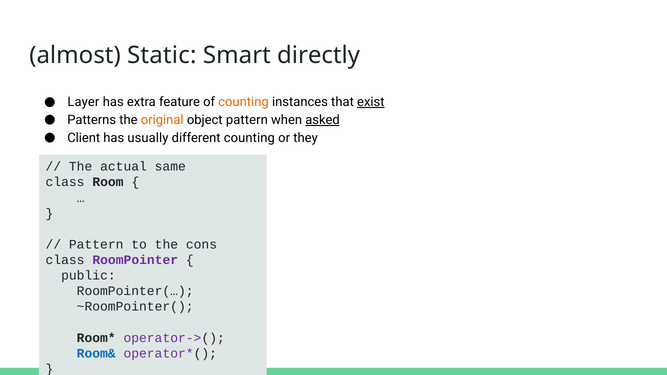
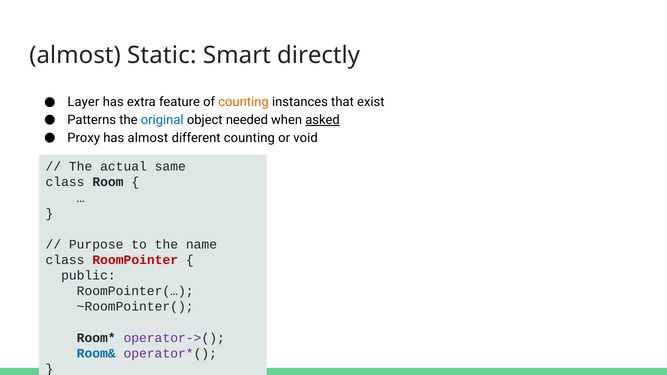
exist underline: present -> none (371, 102)
original colour: orange -> blue (162, 120)
object pattern: pattern -> needed (247, 120)
Client: Client -> Proxy (84, 138)
has usually: usually -> almost (148, 138)
they: they -> void (306, 138)
Pattern: Pattern -> Purpose (96, 245)
cons: cons -> name (201, 245)
RoomPointer colour: purple -> red (135, 260)
